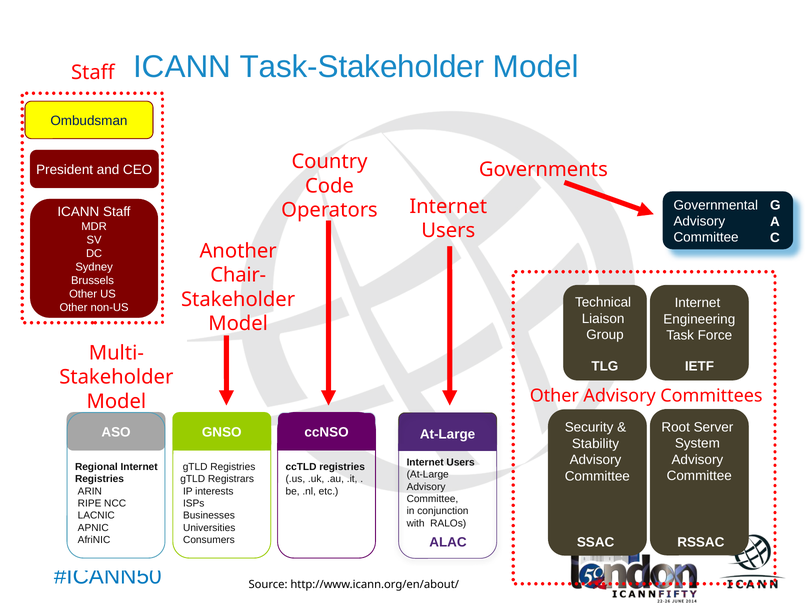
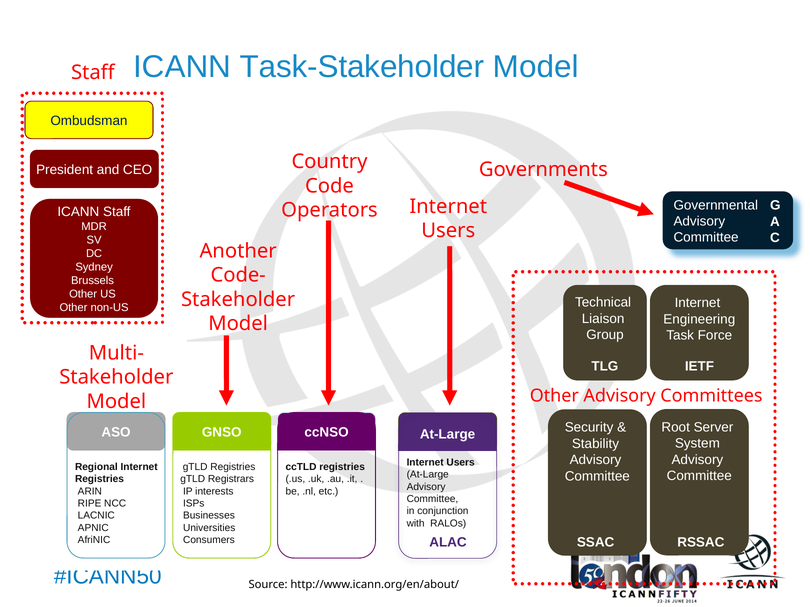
Chair-: Chair- -> Code- (238, 275)
